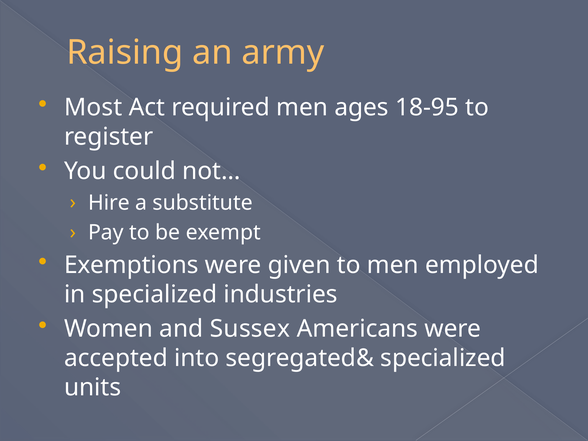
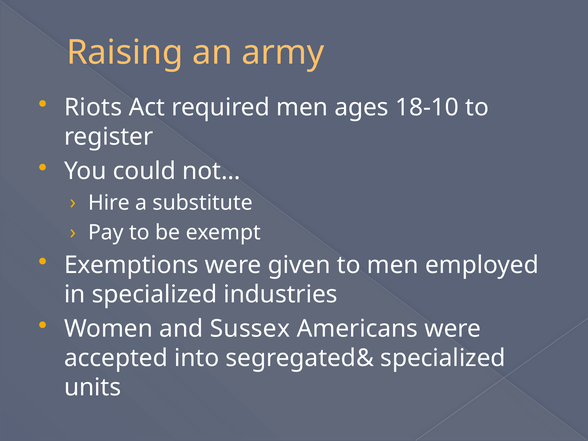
Most: Most -> Riots (93, 108)
18-95: 18-95 -> 18-10 (427, 108)
